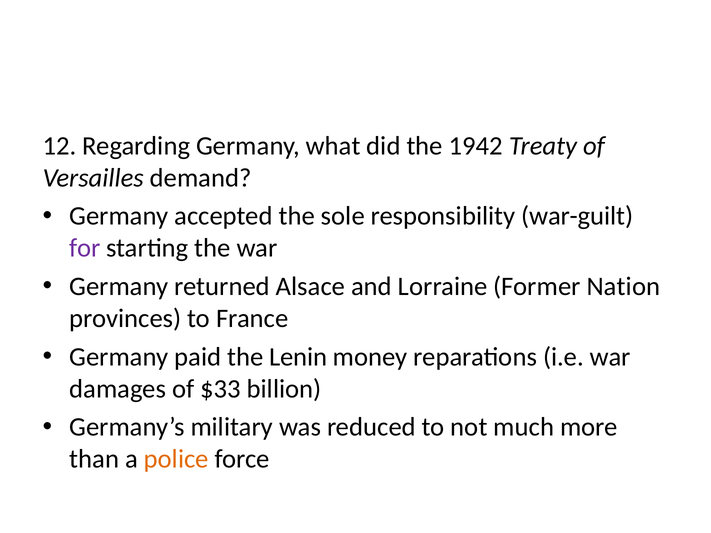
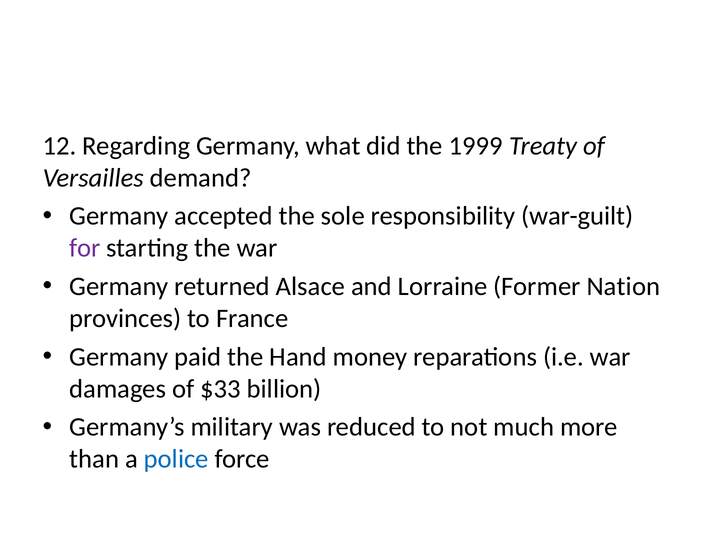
1942: 1942 -> 1999 (476, 146)
Lenin: Lenin -> Hand (298, 357)
police colour: orange -> blue (176, 459)
